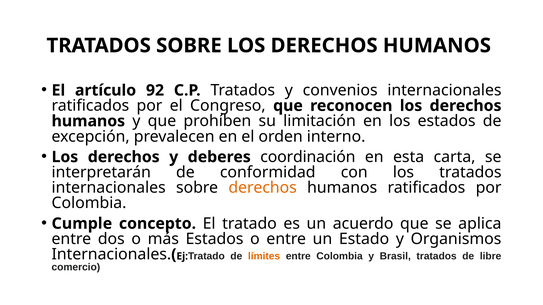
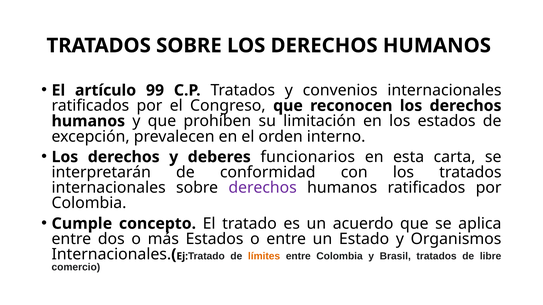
92: 92 -> 99 (155, 90)
coordinación: coordinación -> funcionarios (308, 157)
derechos colour: orange -> purple (263, 188)
